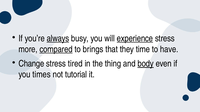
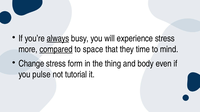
experience underline: present -> none (135, 39)
brings: brings -> space (93, 49)
have: have -> mind (169, 49)
tired: tired -> form (75, 64)
body underline: present -> none (146, 64)
times: times -> pulse (42, 75)
